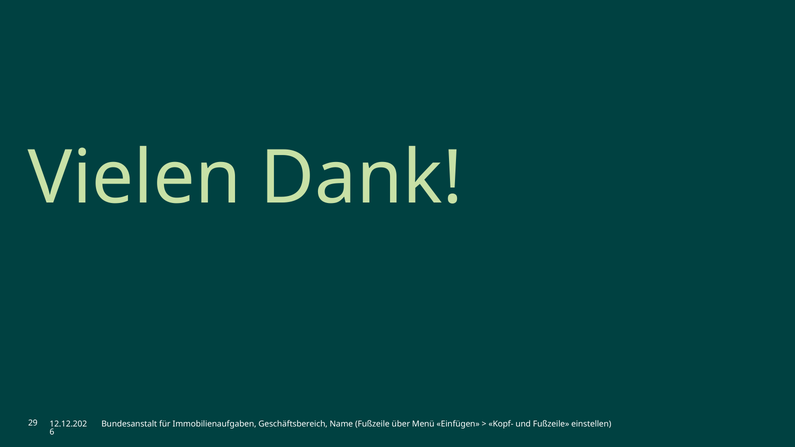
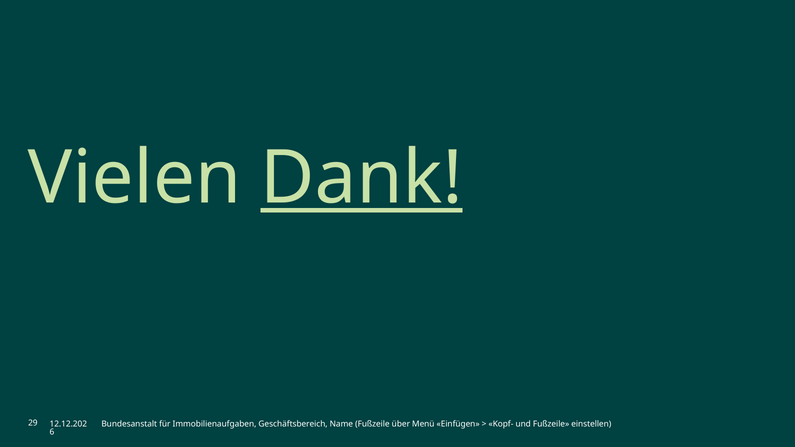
Dank underline: none -> present (362, 178)
